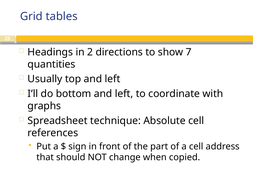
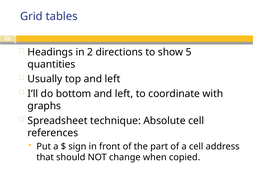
7: 7 -> 5 (189, 52)
